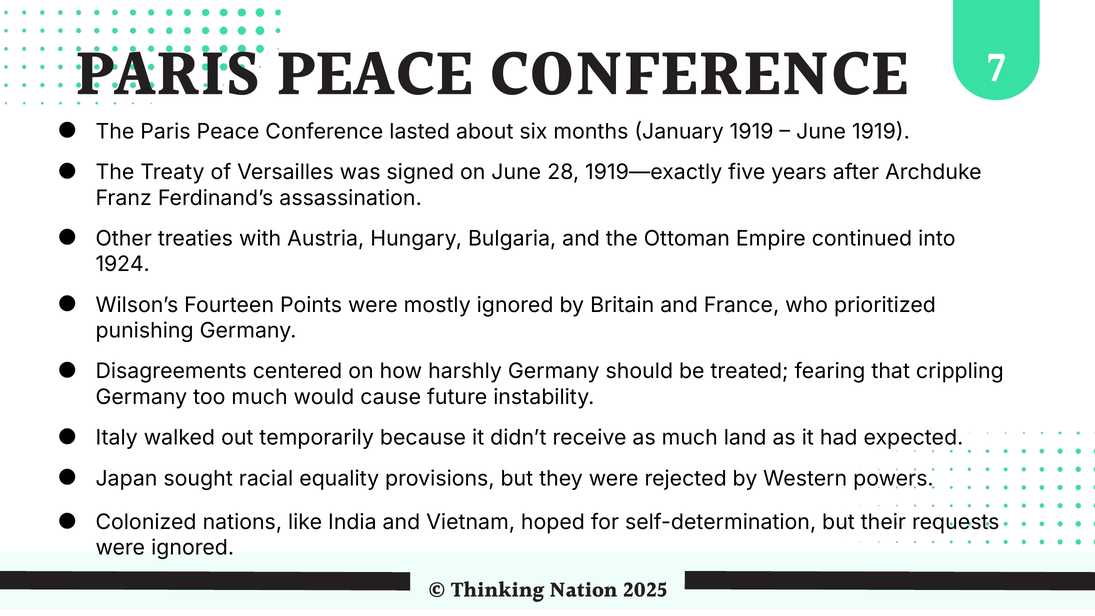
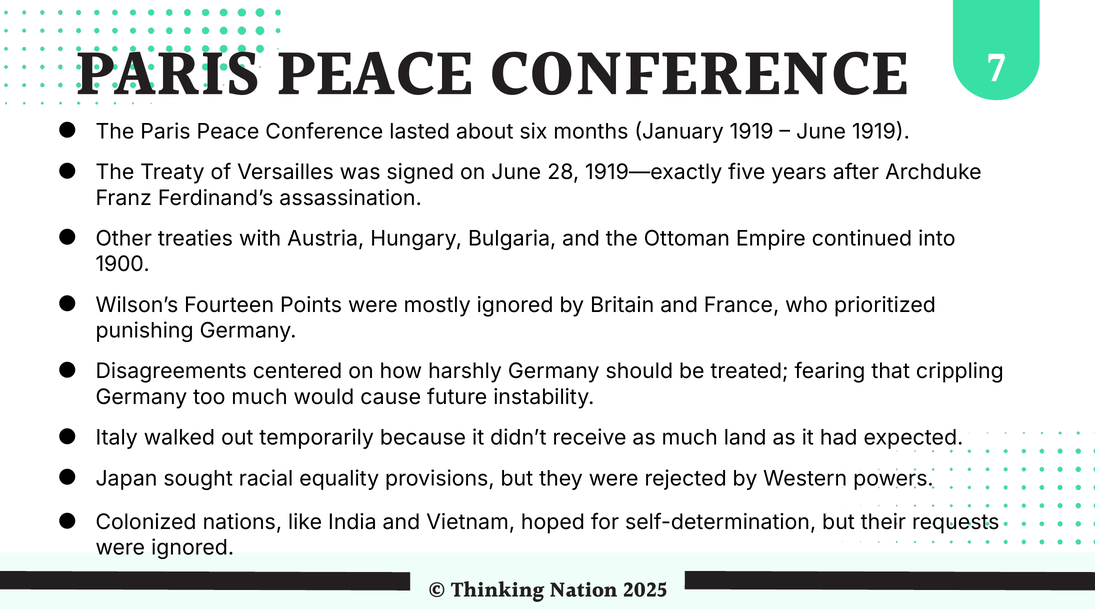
1924: 1924 -> 1900 (123, 264)
